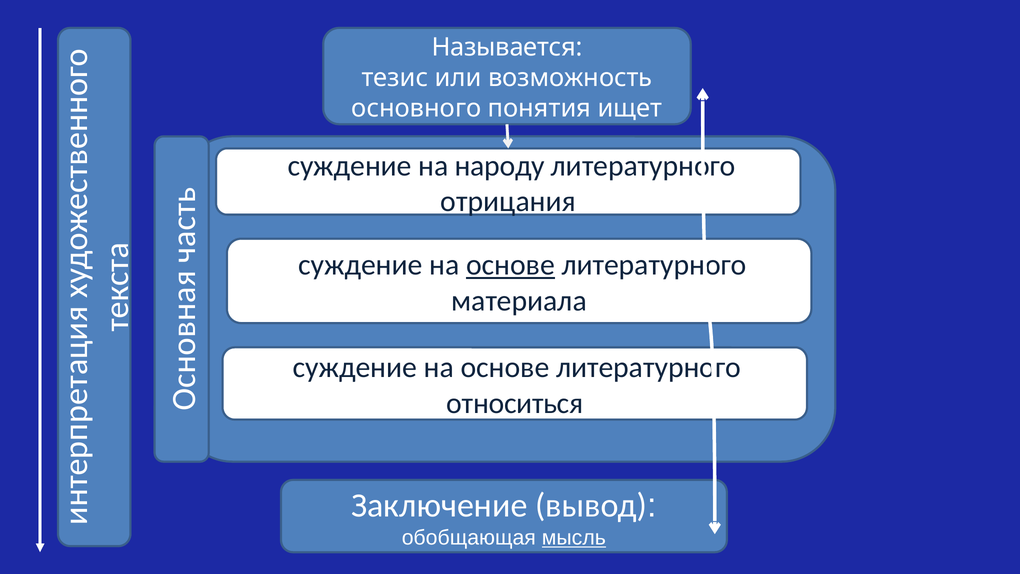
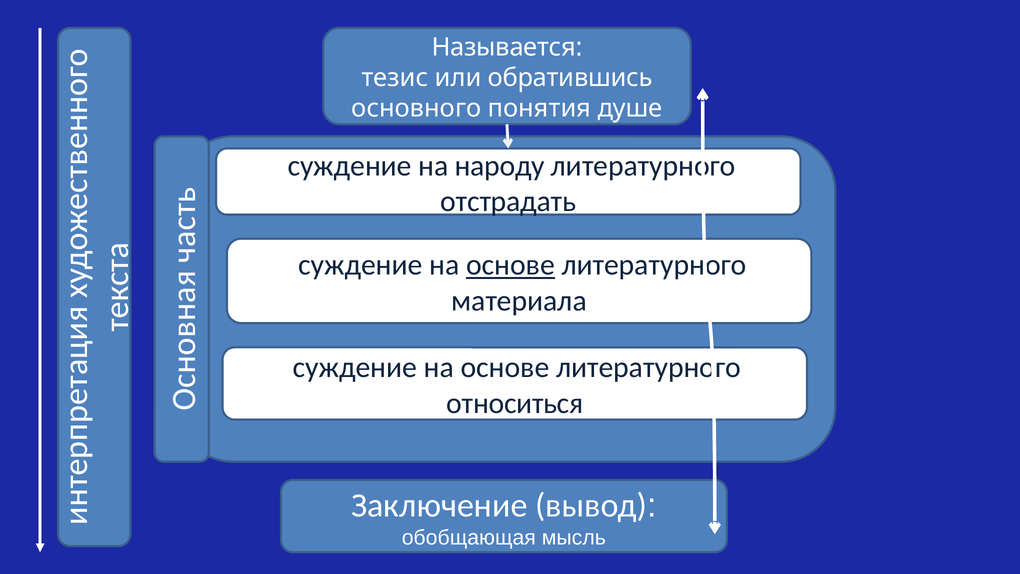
возможность: возможность -> обратившись (570, 78)
ищет: ищет -> душе (630, 108)
отрицания: отрицания -> отстрадать (508, 201)
мысль underline: present -> none (574, 538)
